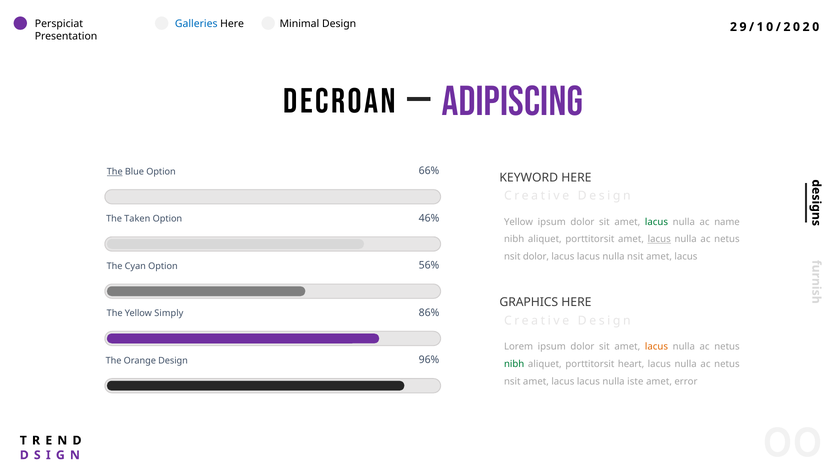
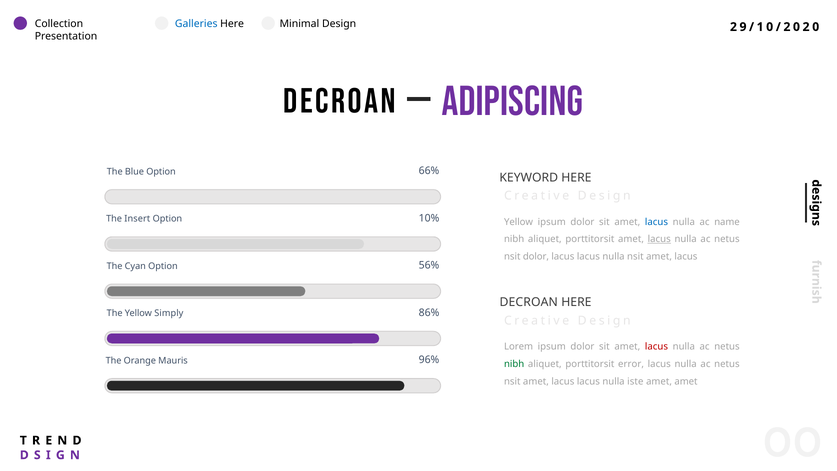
Perspiciat: Perspiciat -> Collection (59, 24)
The underline: present -> none (115, 172)
Taken: Taken -> Insert (137, 219)
46%: 46% -> 10% (429, 218)
lacus colour: green -> blue (656, 222)
GRAPHICS: GRAPHICS -> DECROAN (529, 302)
lacus colour: orange -> red (656, 347)
Orange Design: Design -> Mauris (173, 361)
heart: heart -> error (631, 364)
amet error: error -> amet (686, 381)
